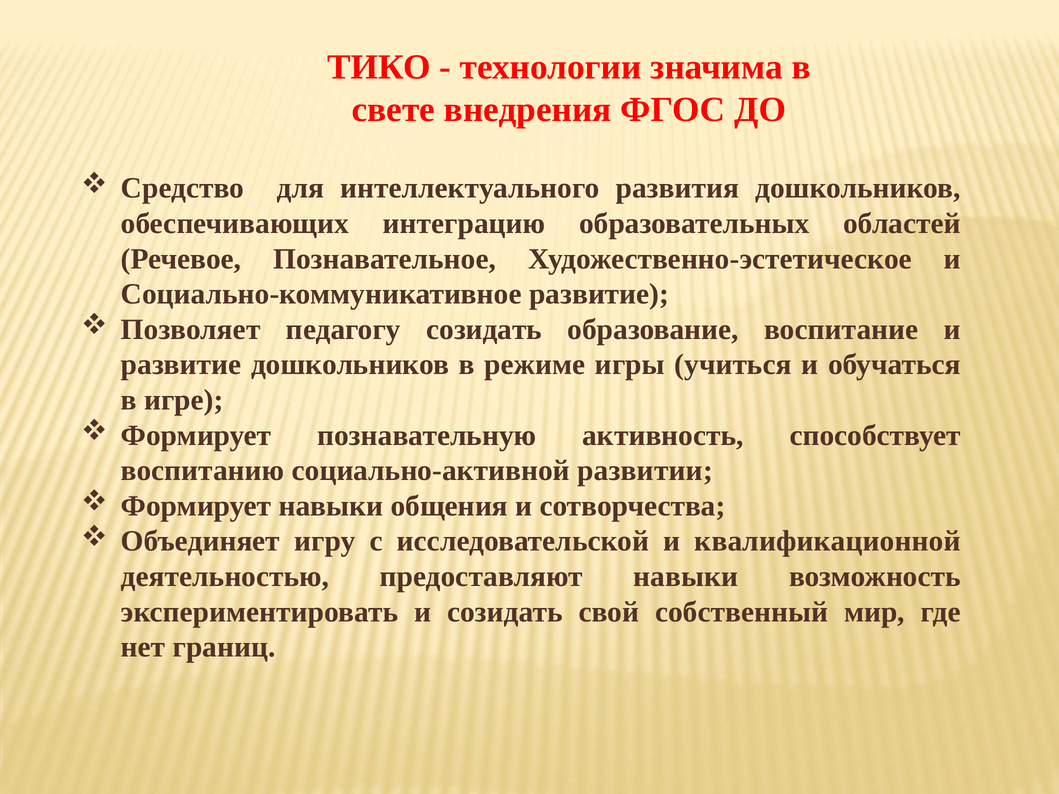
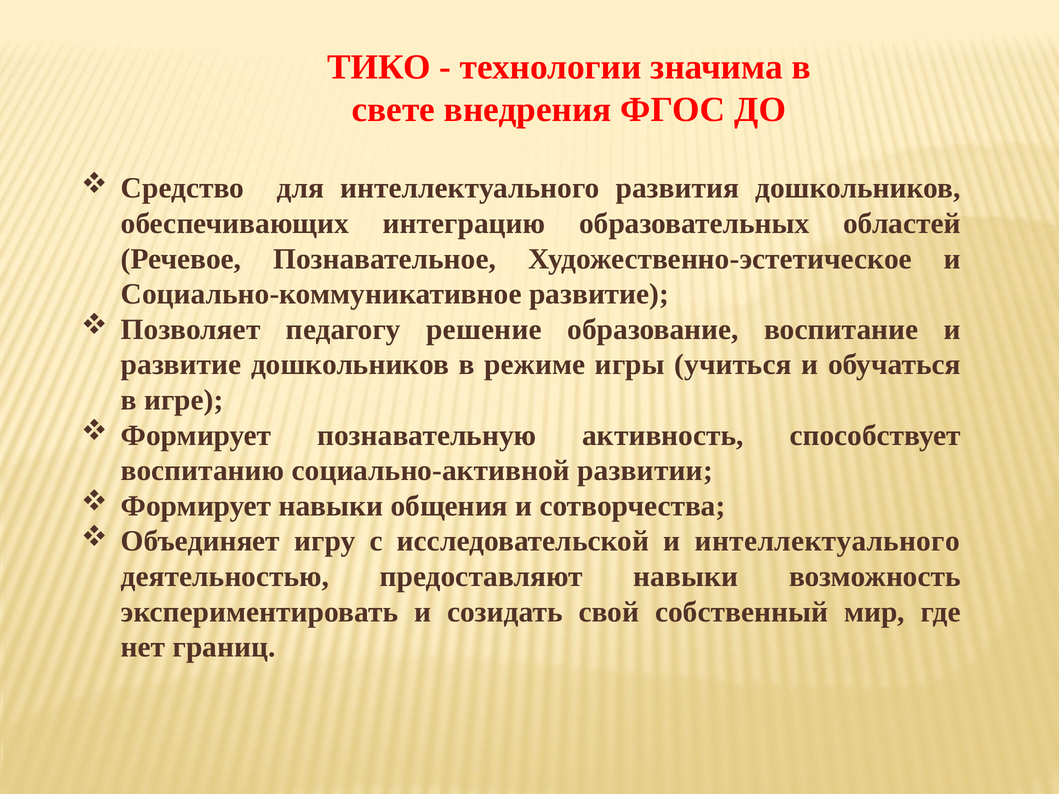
педагогу созидать: созидать -> решение (484, 330)
и квалификационной: квалификационной -> интеллектуального (827, 541)
